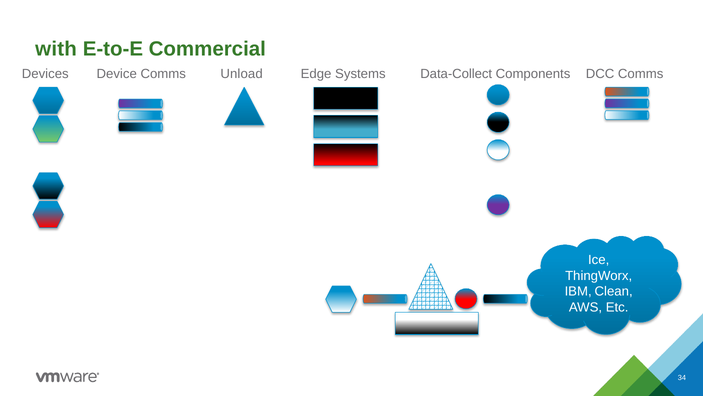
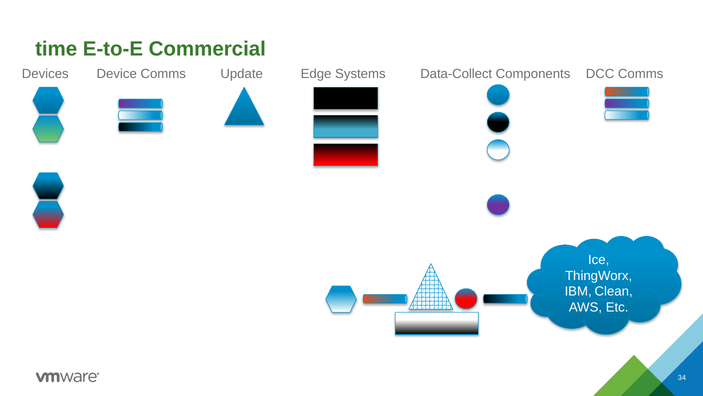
with: with -> time (56, 49)
Unload: Unload -> Update (242, 74)
